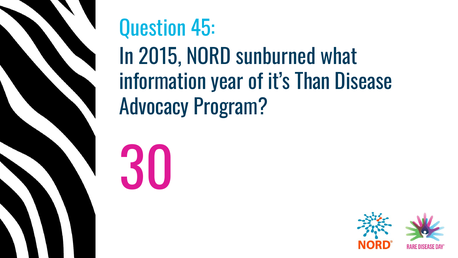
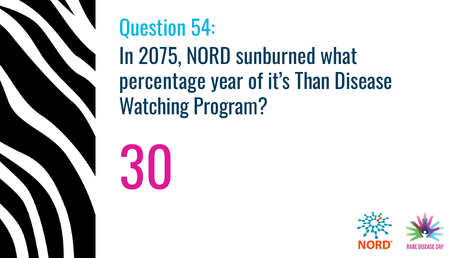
45: 45 -> 54 (203, 29)
2015: 2015 -> 2075 (160, 57)
information: information -> percentage (163, 82)
Advocacy: Advocacy -> Watching (154, 107)
